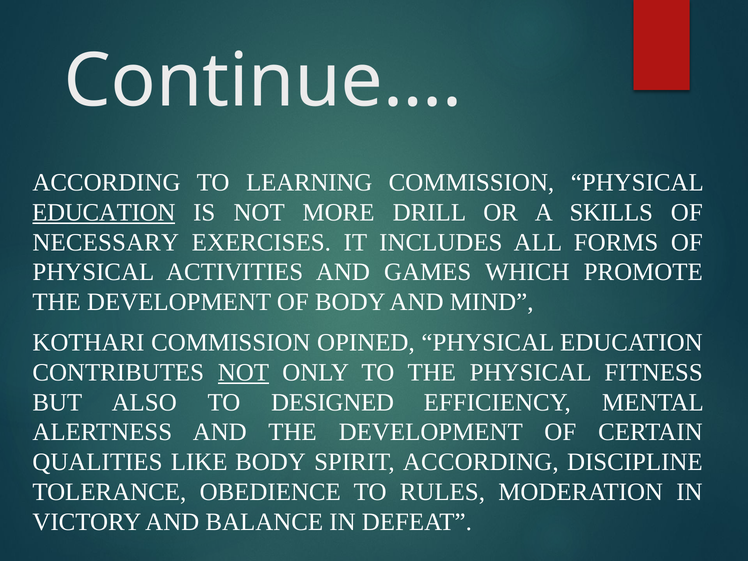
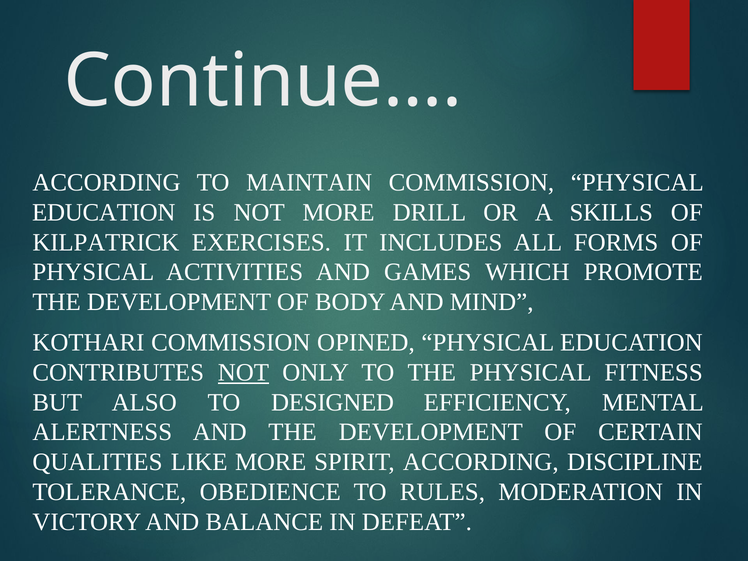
LEARNING: LEARNING -> MAINTAIN (309, 183)
EDUCATION underline: present -> none (104, 212)
NECESSARY: NECESSARY -> KILPATRICK (106, 242)
LIKE BODY: BODY -> MORE (271, 462)
